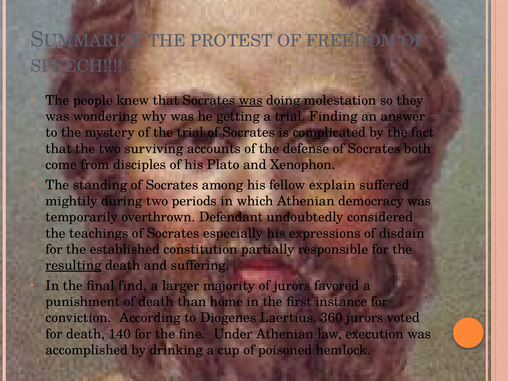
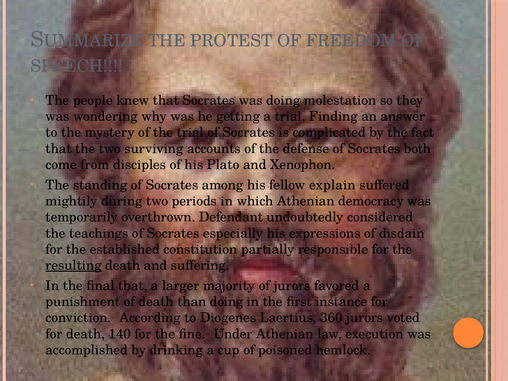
was underline: present -> none (251, 100)
final find: find -> that (133, 286)
than home: home -> doing (227, 302)
